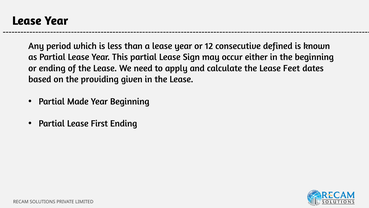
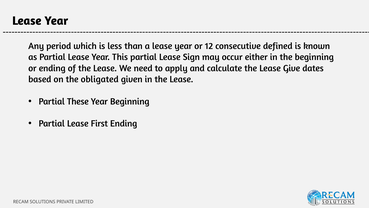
Feet: Feet -> Give (292, 68)
providing: providing -> obligated (100, 79)
Made: Made -> These (78, 101)
